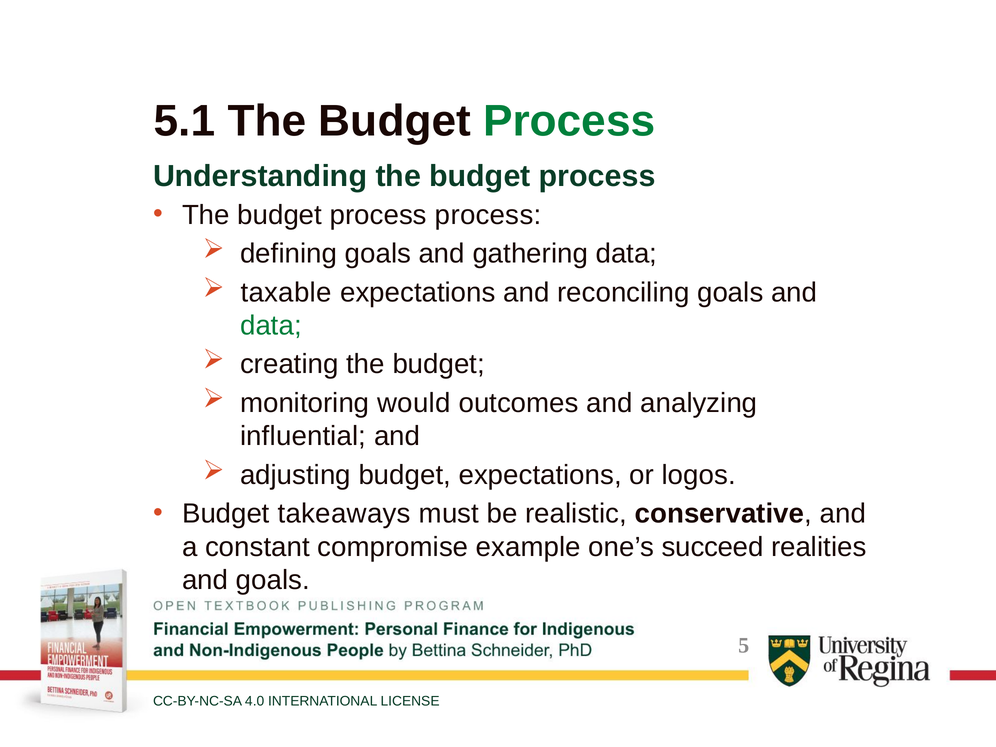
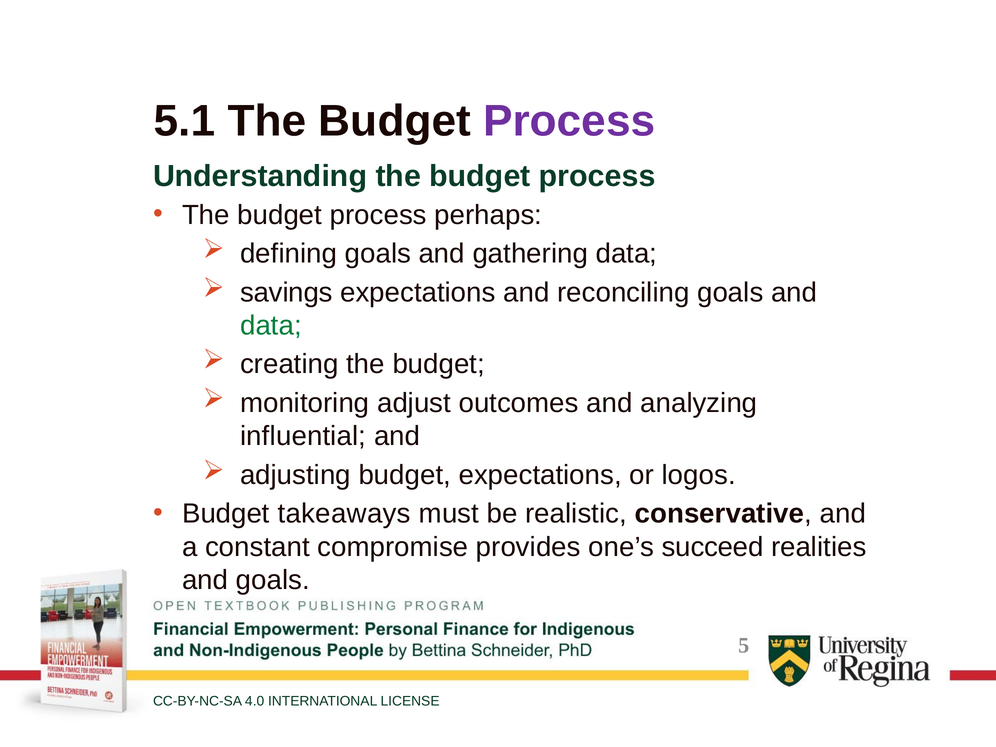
Process colour: green -> purple (569, 121)
process process: process -> perhaps (488, 215)
taxable: taxable -> savings (286, 292)
would: would -> adjust (414, 403)
example: example -> provides (528, 547)
